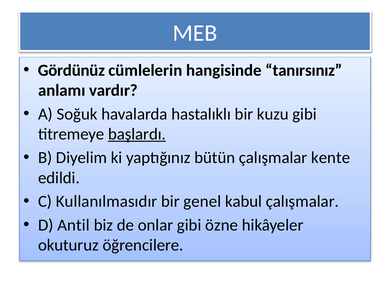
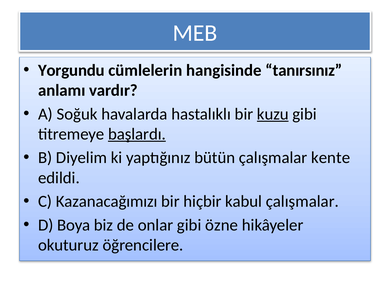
Gördünüz: Gördünüz -> Yorgundu (71, 70)
kuzu underline: none -> present (273, 114)
Kullanılmasıdır: Kullanılmasıdır -> Kazanacağımızı (107, 202)
genel: genel -> hiçbir (202, 202)
Antil: Antil -> Boya (74, 225)
